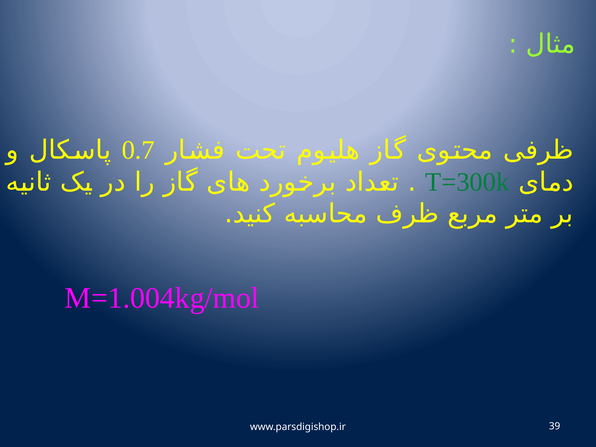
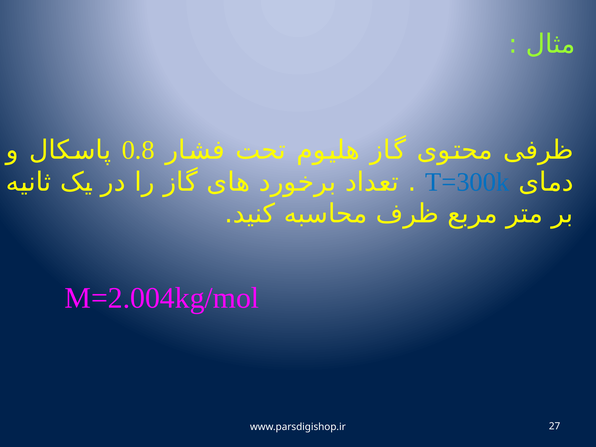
0.7: 0.7 -> 0.8 (138, 150)
T=300k colour: green -> blue (467, 182)
M=1.004kg/mol: M=1.004kg/mol -> M=2.004kg/mol (162, 298)
39: 39 -> 27 (555, 426)
